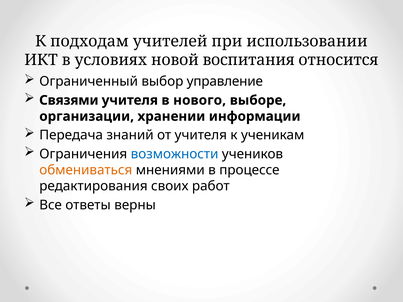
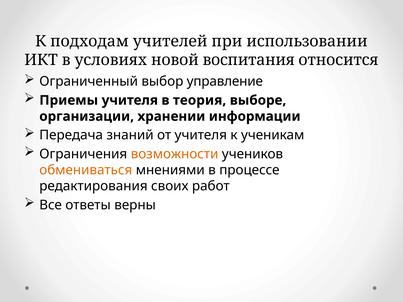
Связями: Связями -> Приемы (69, 100)
нового: нового -> теория (200, 100)
возможности colour: blue -> orange (175, 154)
